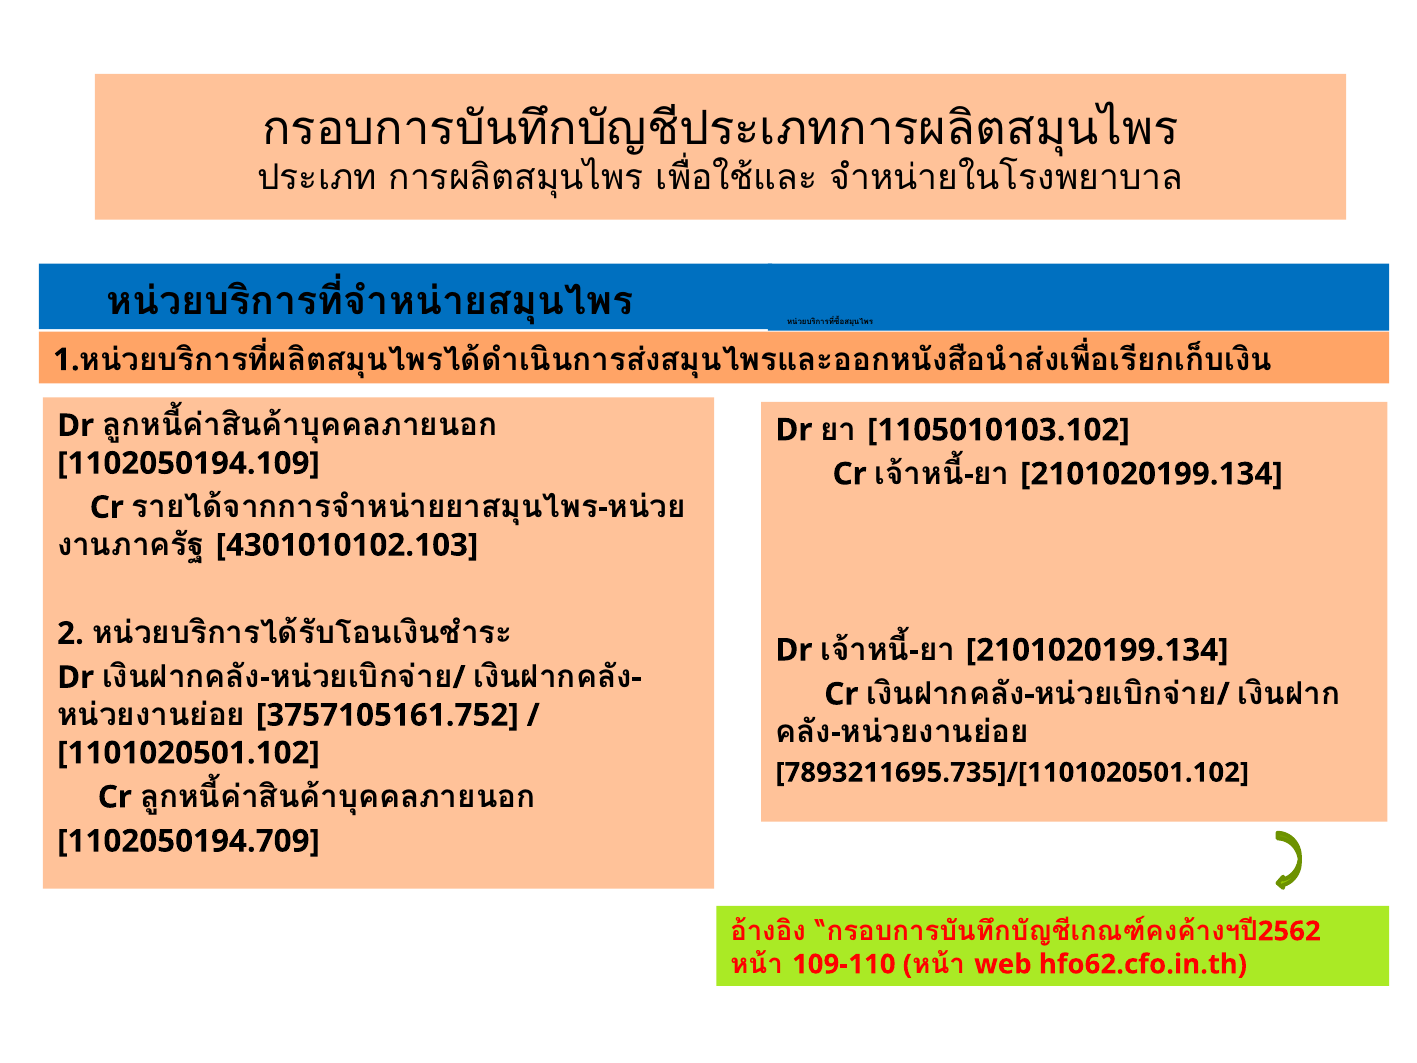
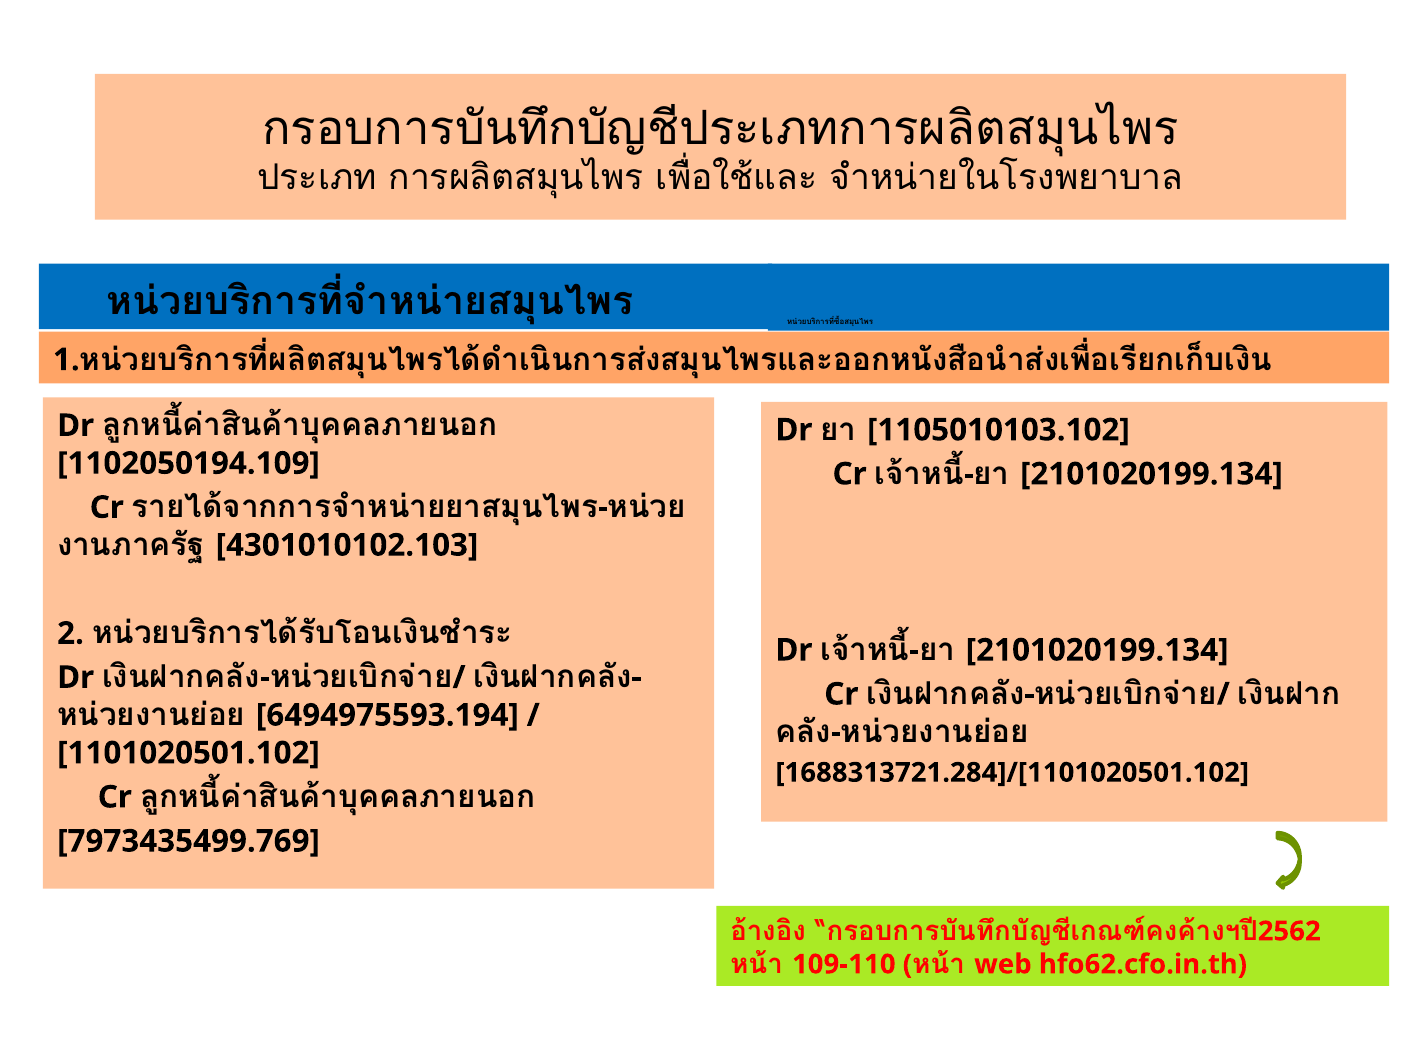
3757105161.752: 3757105161.752 -> 6494975593.194 (387, 715)
7893211695.735]/[1101020501.102: 7893211695.735]/[1101020501.102 -> 1688313721.284]/[1101020501.102 (1012, 772)
1102050194.709: 1102050194.709 -> 7973435499.769 (189, 841)
